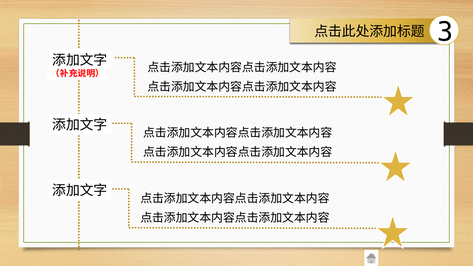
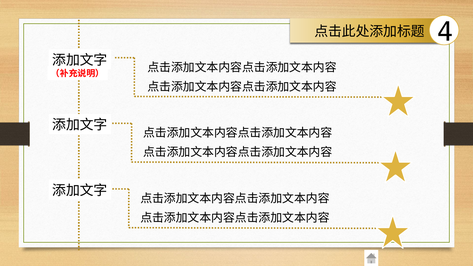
3: 3 -> 4 (445, 32)
